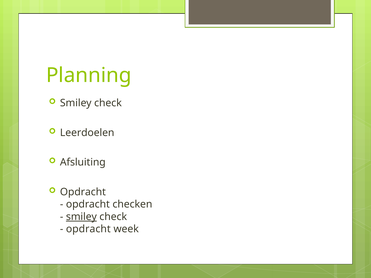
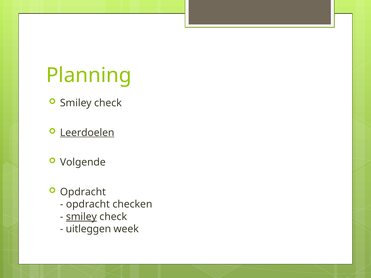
Leerdoelen underline: none -> present (87, 133)
Afsluiting: Afsluiting -> Volgende (83, 162)
opdracht: opdracht -> uitleggen (88, 229)
